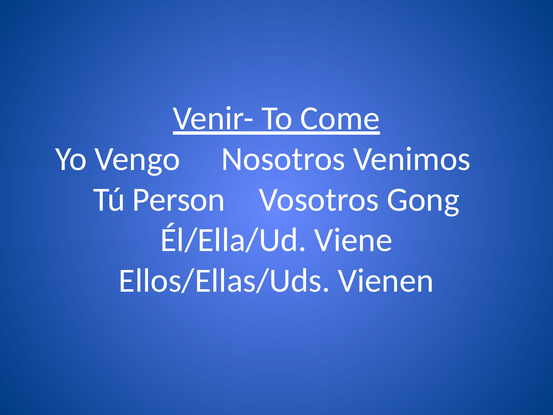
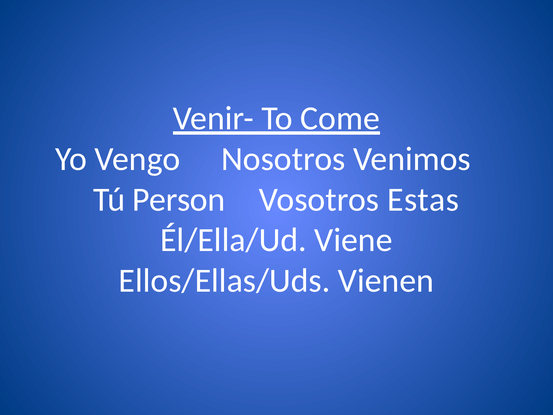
Gong: Gong -> Estas (423, 199)
